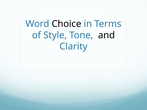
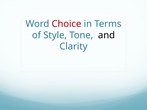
Choice colour: black -> red (66, 24)
